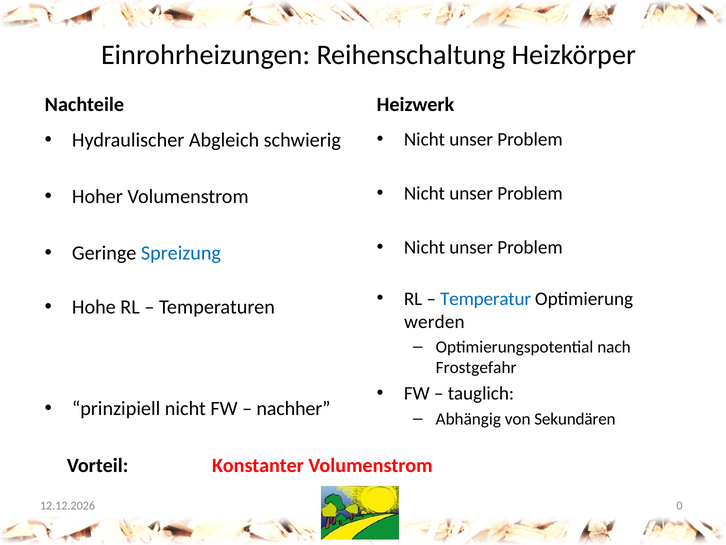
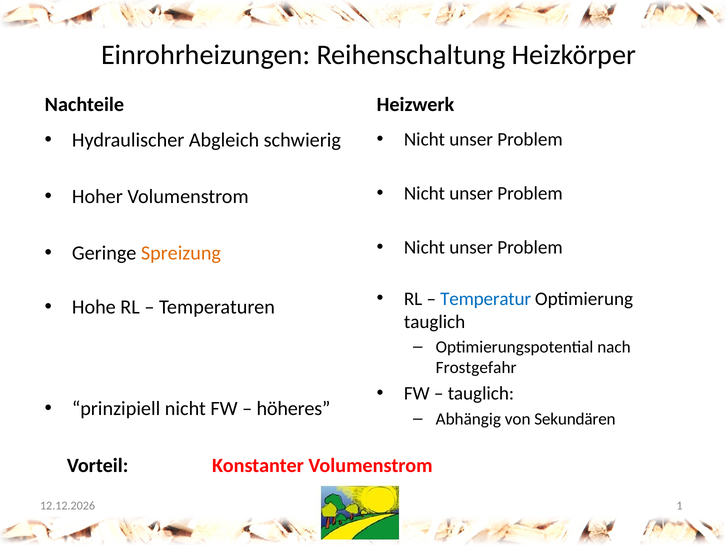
Spreizung colour: blue -> orange (181, 253)
werden: werden -> tauglich (435, 321)
nachher: nachher -> höheres (293, 408)
0: 0 -> 1 (679, 505)
